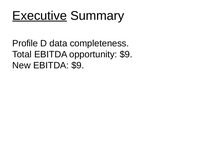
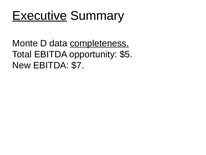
Profile: Profile -> Monte (25, 43)
completeness underline: none -> present (99, 43)
opportunity $9: $9 -> $5 (126, 54)
EBITDA $9: $9 -> $7 (78, 65)
